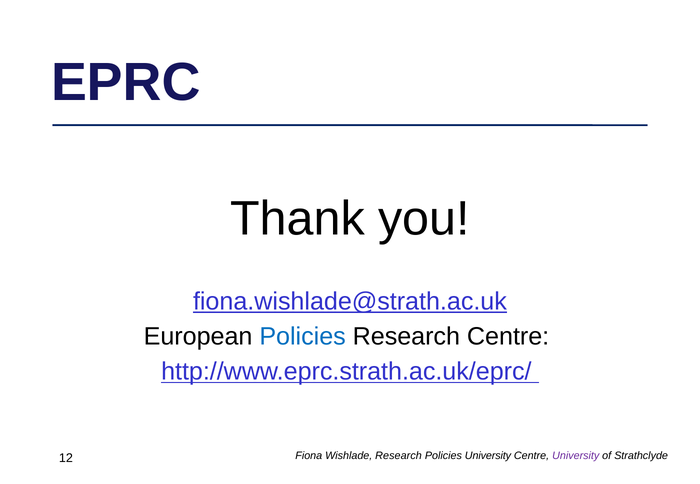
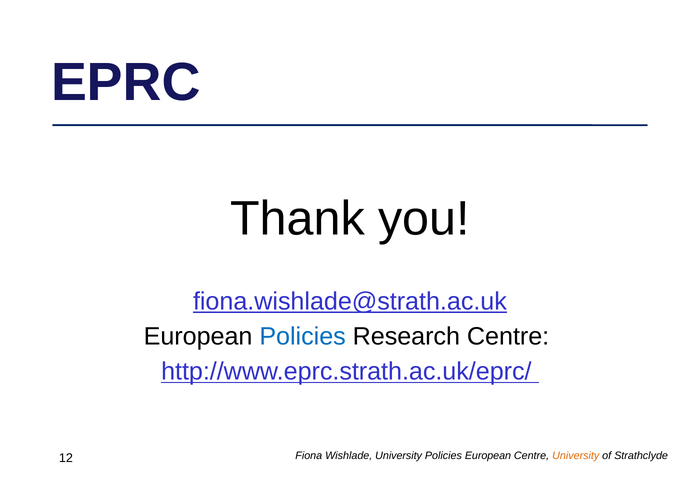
Wishlade Research: Research -> University (399, 456)
Policies University: University -> European (488, 456)
University colour: purple -> orange (576, 456)
